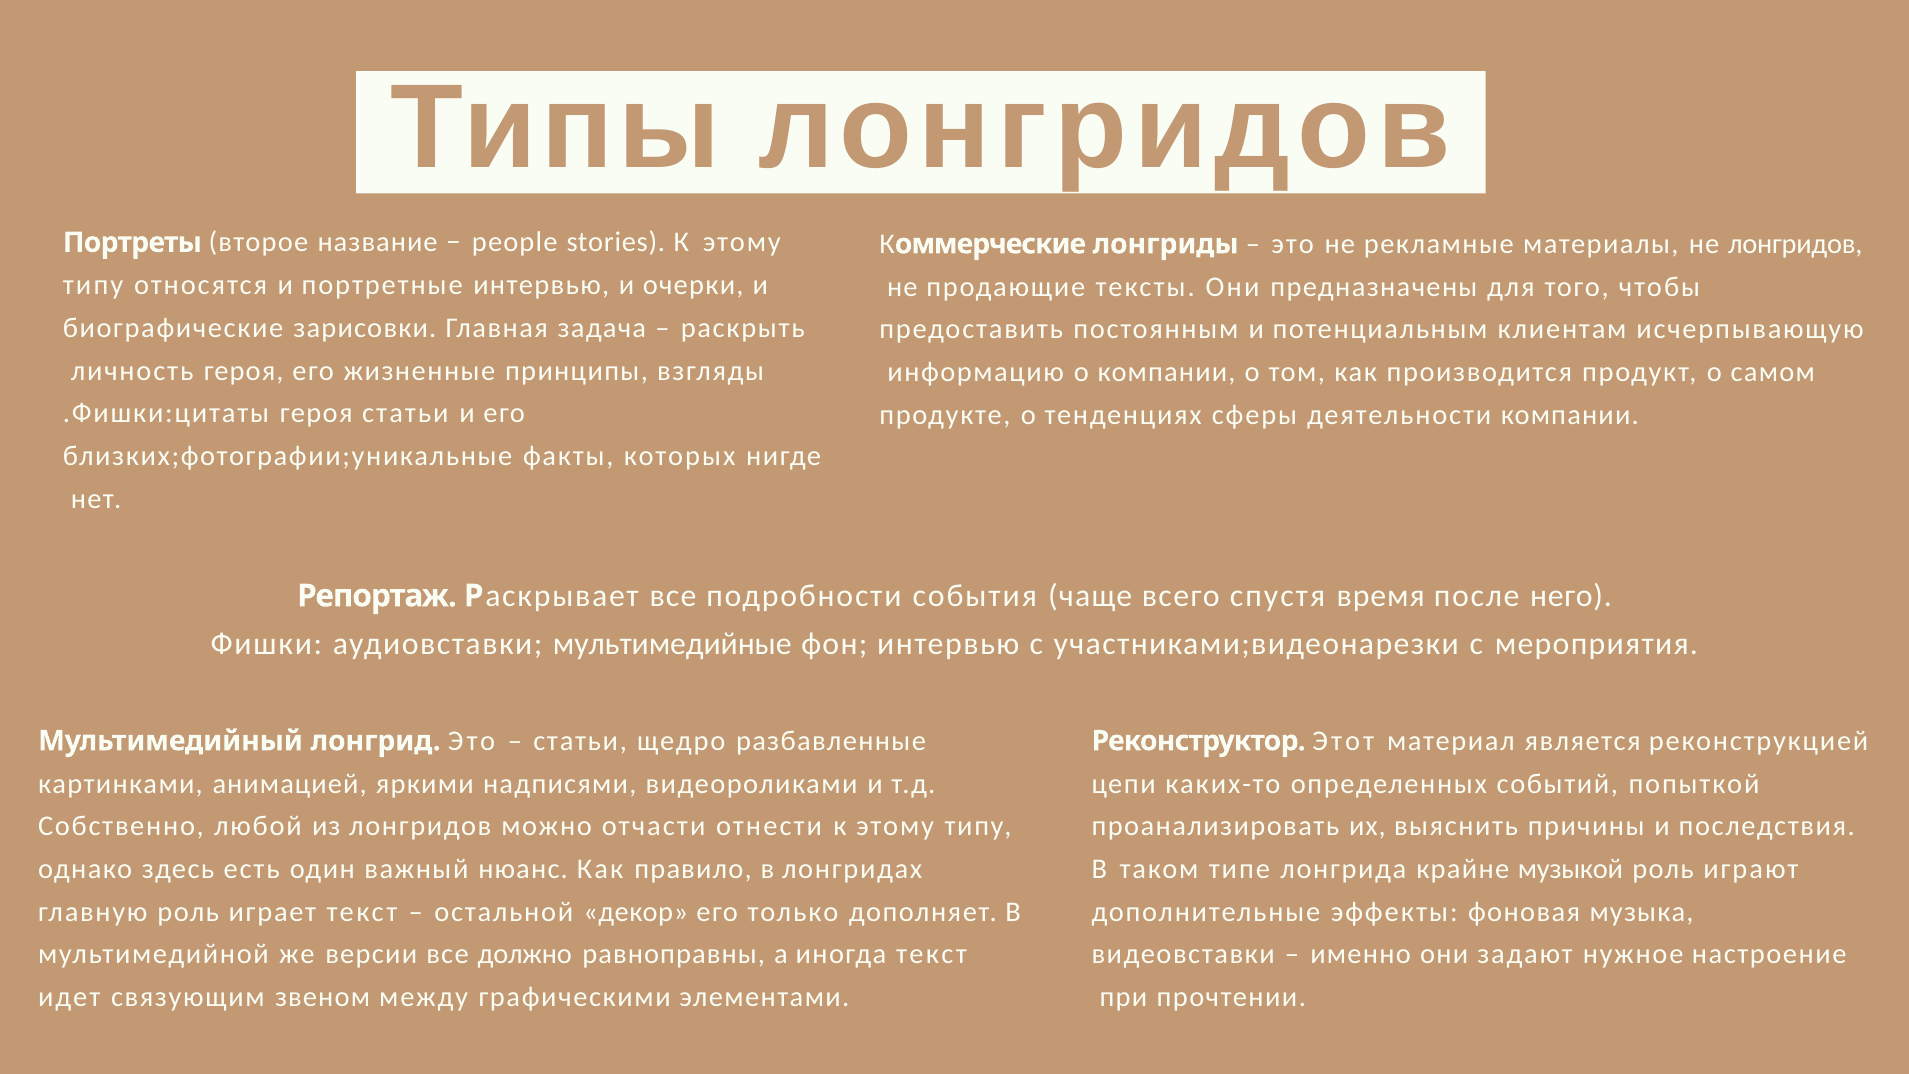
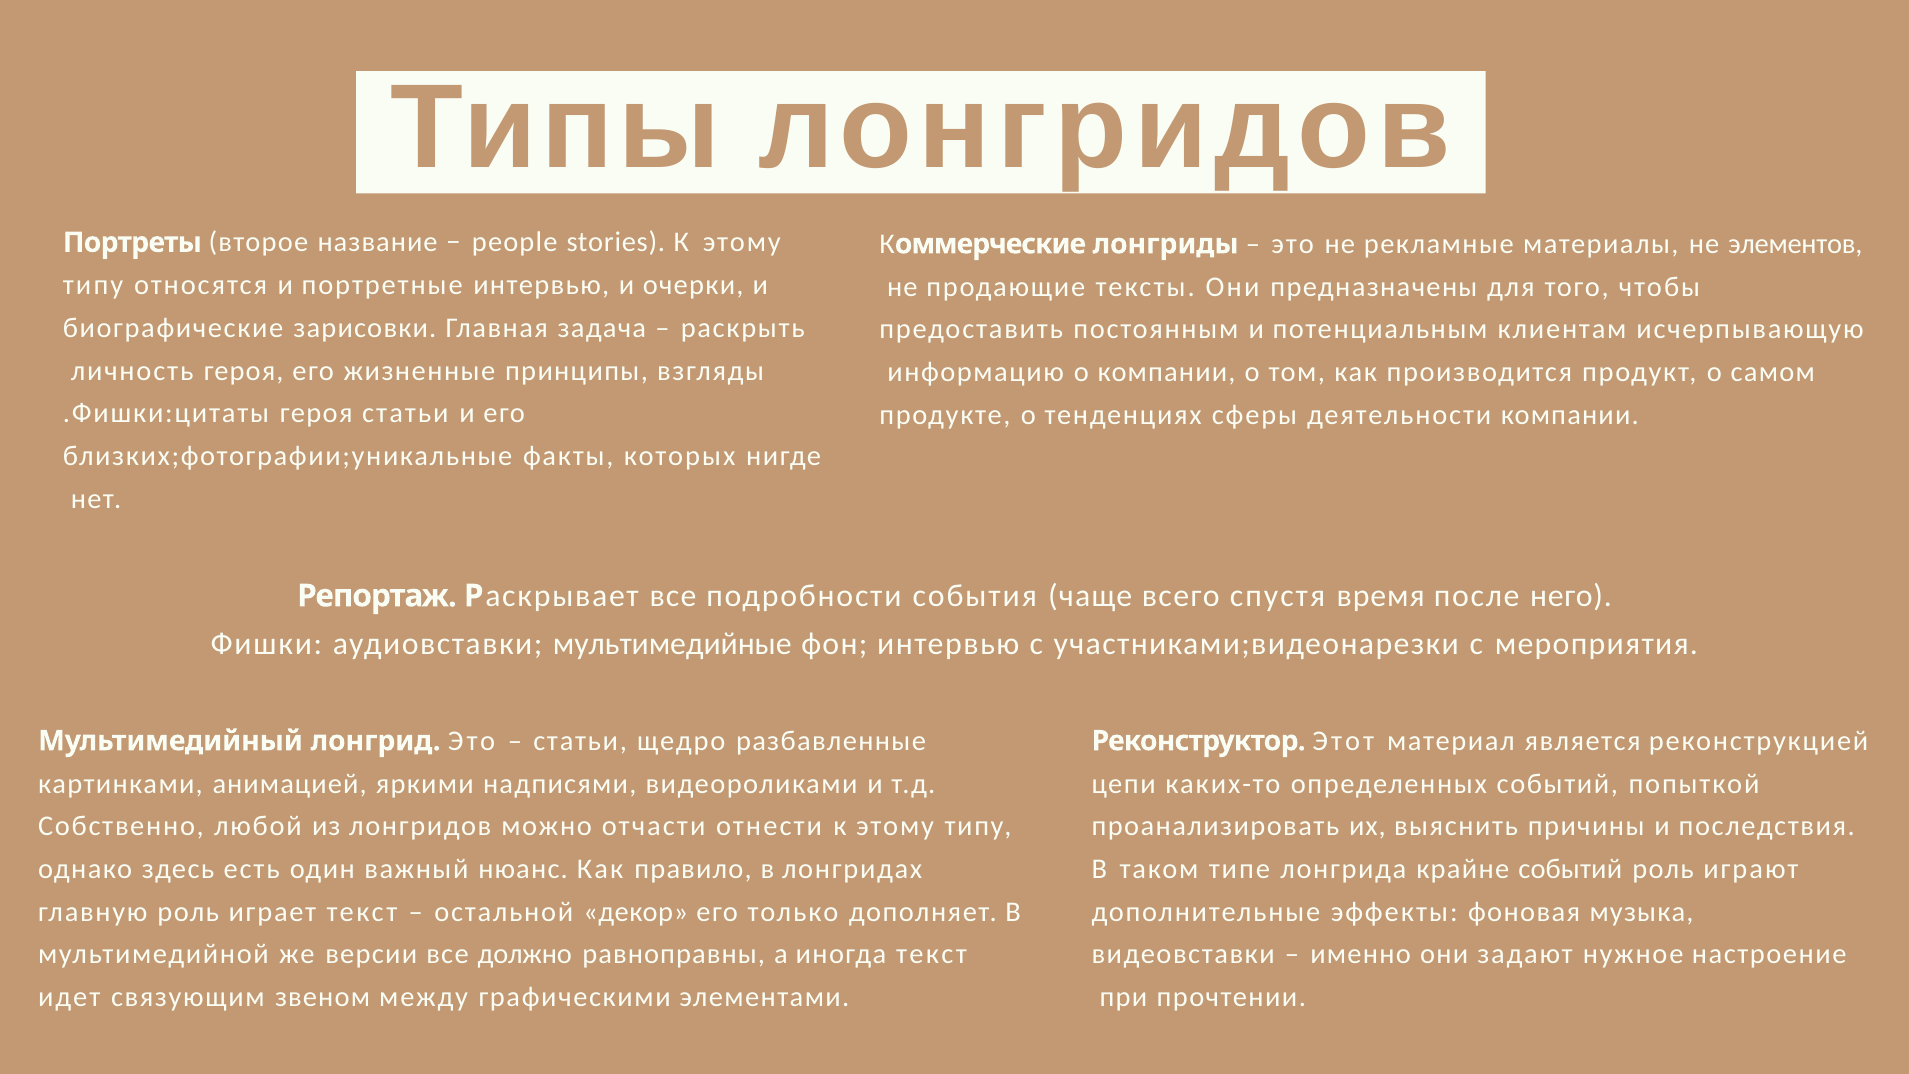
не лонгридов: лонгридов -> элементов (1795, 244)
крайне музыкой: музыкой -> событий (1570, 869)
